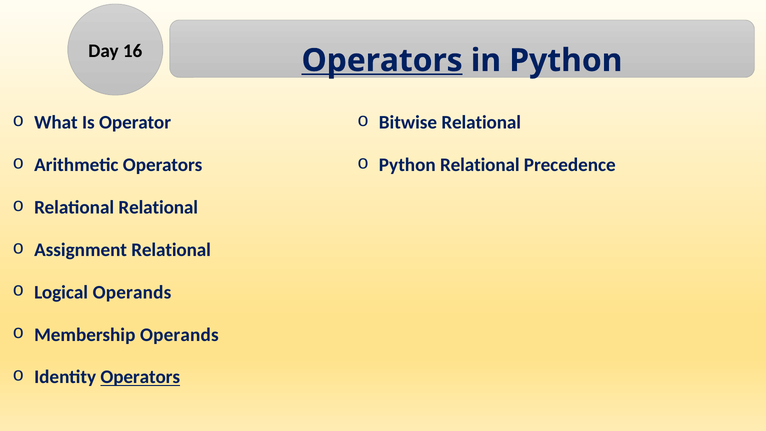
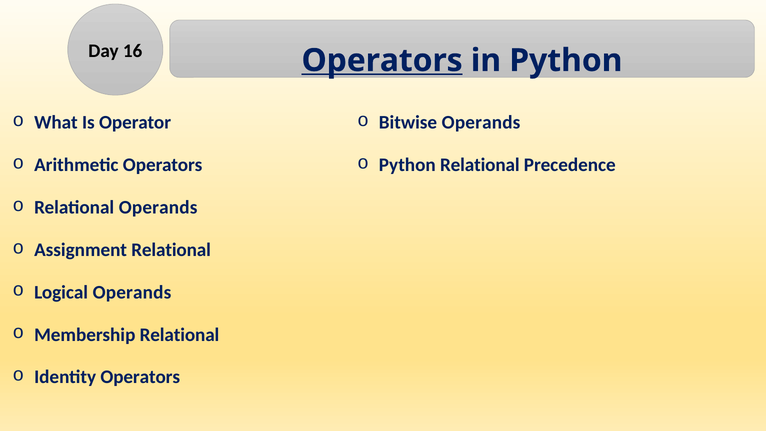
Bitwise Relational: Relational -> Operands (481, 122)
Relational Relational: Relational -> Operands (158, 207)
Membership Operands: Operands -> Relational (179, 335)
Operators underline: present -> none (140, 377)
